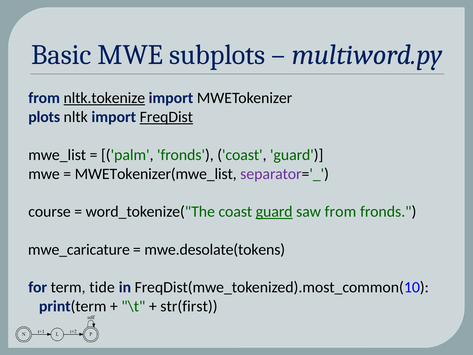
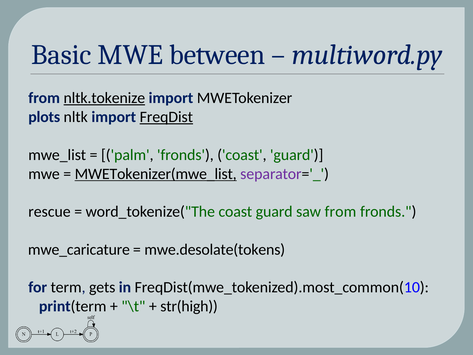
subplots: subplots -> between (217, 55)
MWETokenizer(mwe_list underline: none -> present (156, 174)
course: course -> rescue (49, 212)
guard underline: present -> none (274, 212)
tide: tide -> gets (102, 287)
str(first: str(first -> str(high (189, 306)
